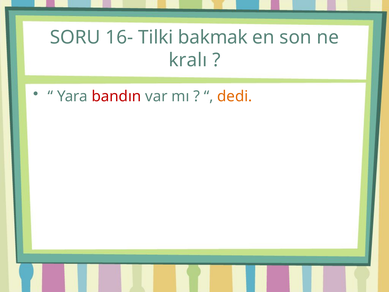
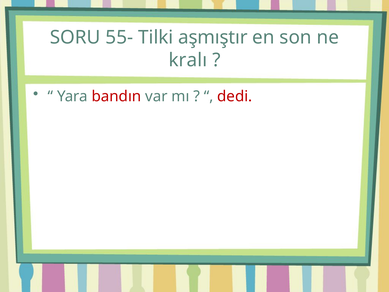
16-: 16- -> 55- (119, 37)
bakmak: bakmak -> aşmıştır (213, 37)
dedi colour: orange -> red (235, 96)
